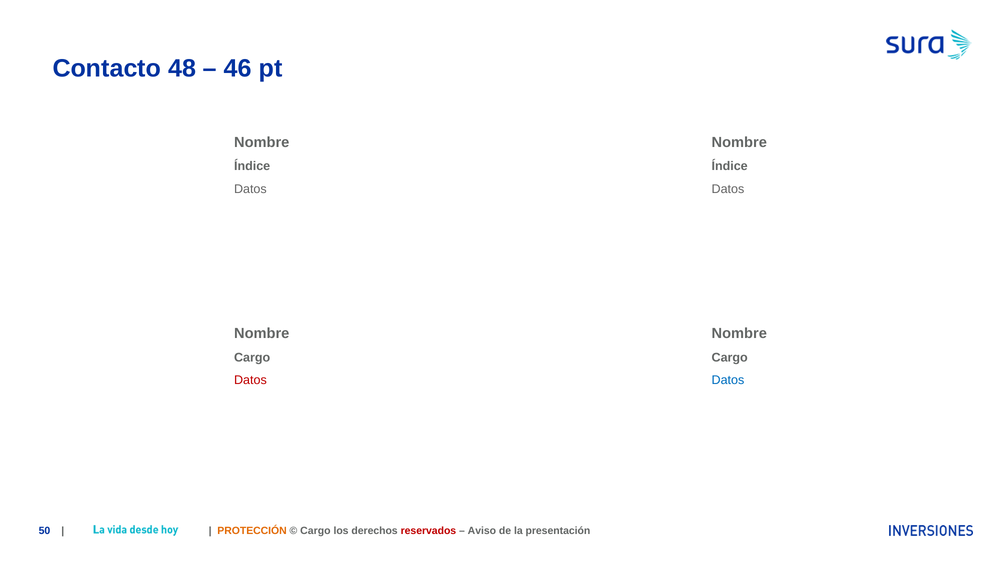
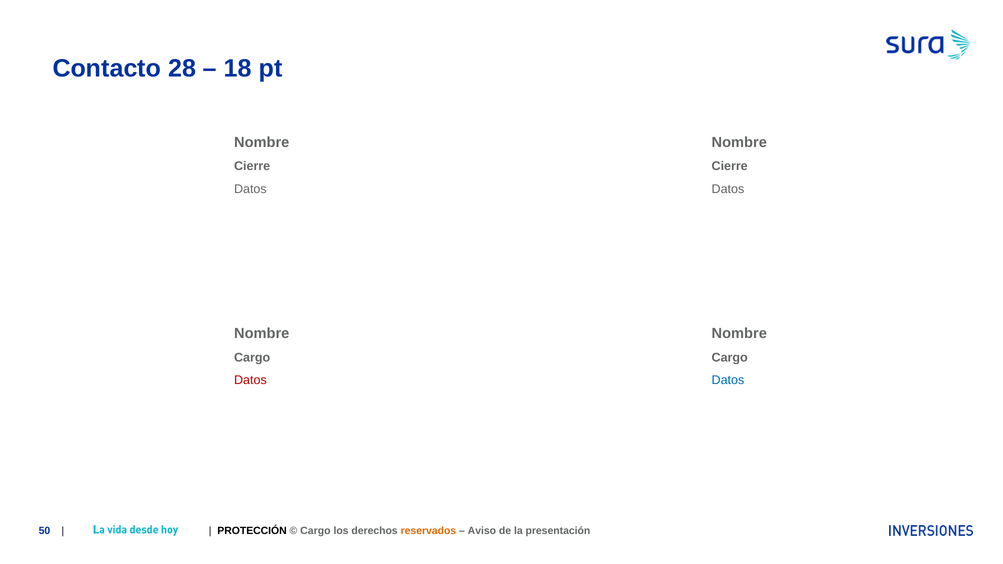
48: 48 -> 28 (182, 69)
46: 46 -> 18 (238, 69)
Índice: Índice -> Cierre (252, 166)
Índice: Índice -> Cierre (730, 166)
PROTECCIÓN colour: orange -> black (252, 531)
reservados colour: red -> orange (428, 531)
